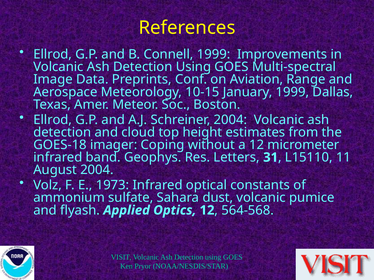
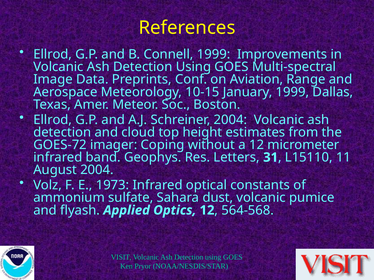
GOES-18: GOES-18 -> GOES-72 (60, 145)
